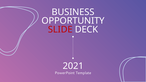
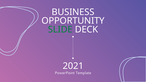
SLIDE colour: red -> green (60, 30)
